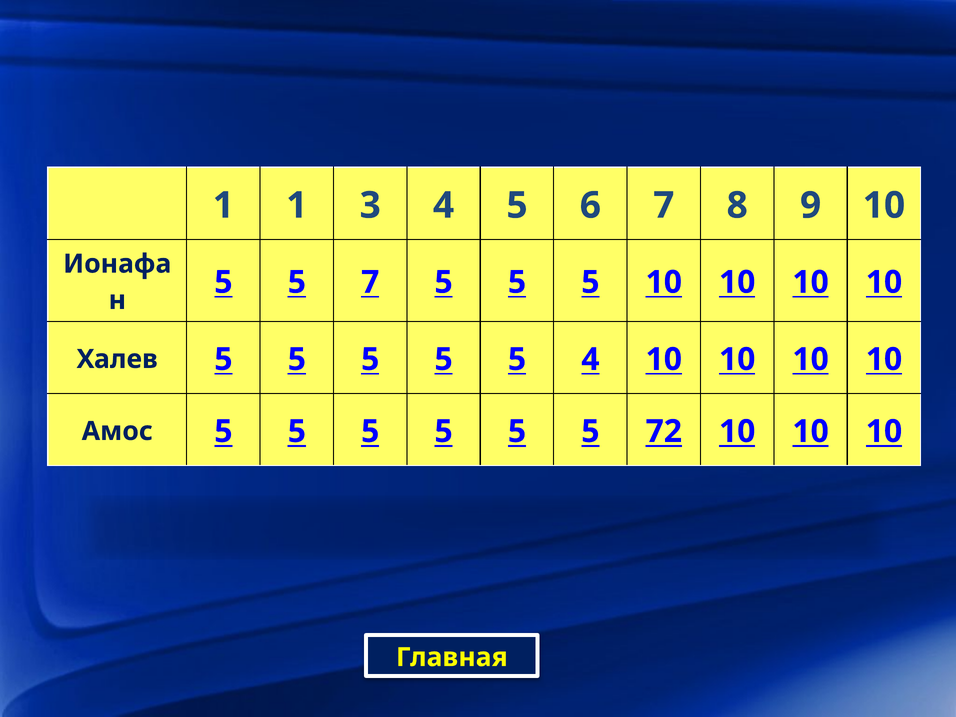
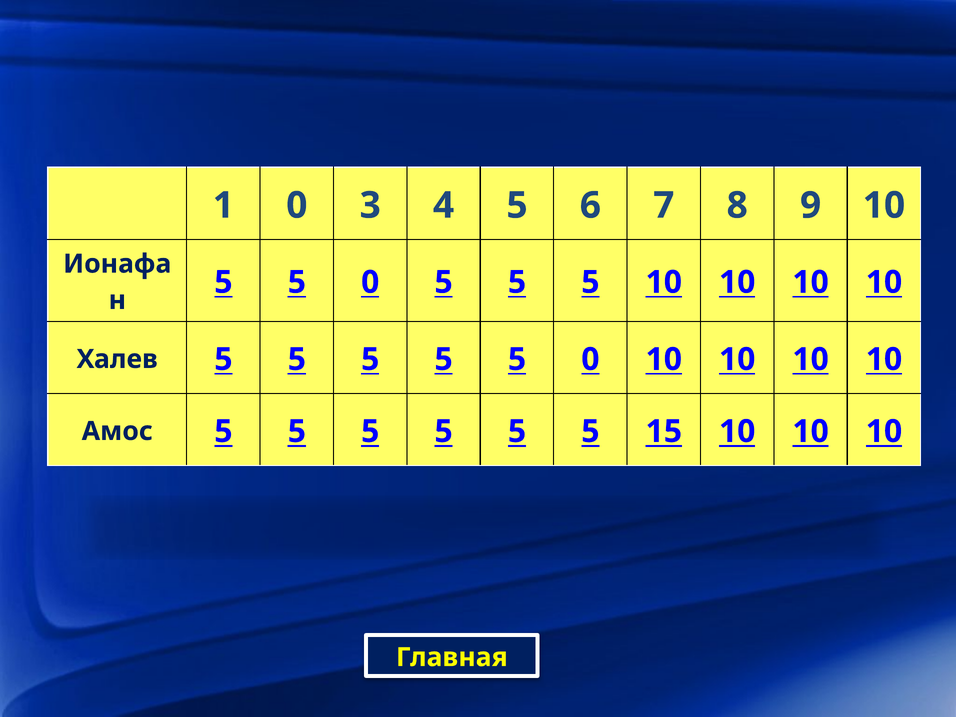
1 1: 1 -> 0 (297, 205)
7: 7 -> 0 (370, 282)
5 5 5 4: 4 -> 0 (590, 359)
72: 72 -> 15 (664, 431)
